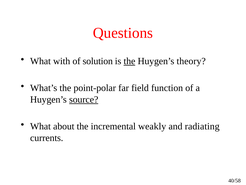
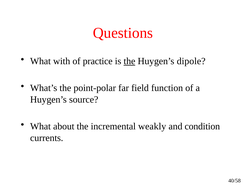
solution: solution -> practice (98, 61)
theory: theory -> dipole (191, 61)
source underline: present -> none (84, 99)
radiating: radiating -> condition (202, 126)
